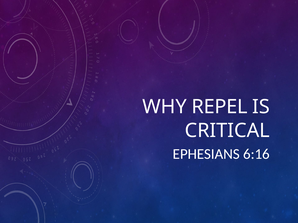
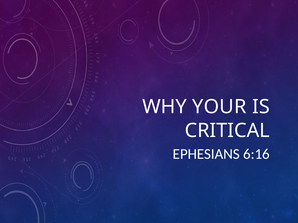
REPEL: REPEL -> YOUR (219, 107)
